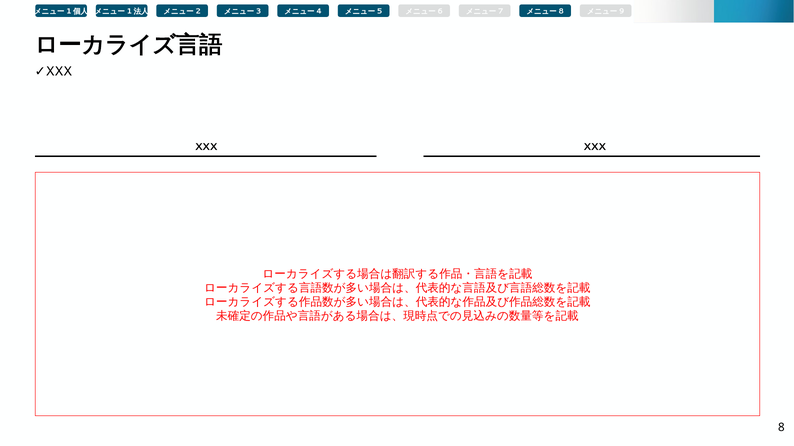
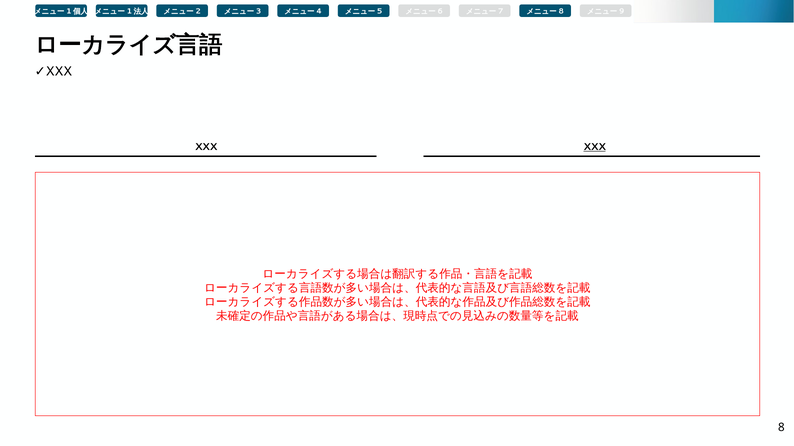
XXX underline: none -> present (595, 147)
